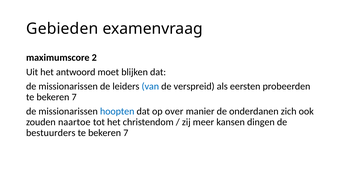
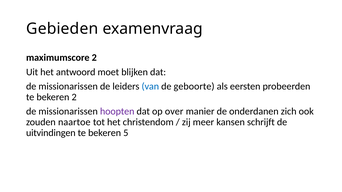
verspreid: verspreid -> geboorte (194, 87)
7: 7 -> 2 (74, 97)
hoopten colour: blue -> purple (117, 112)
dingen: dingen -> schrijft (261, 122)
bestuurders: bestuurders -> uitvindingen (51, 133)
7: 7 -> 5 (126, 133)
